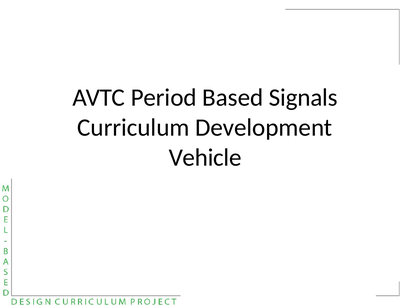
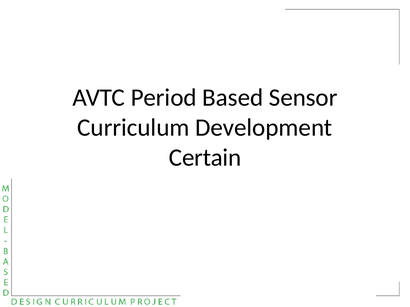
Signals: Signals -> Sensor (303, 98)
Vehicle: Vehicle -> Certain (205, 158)
